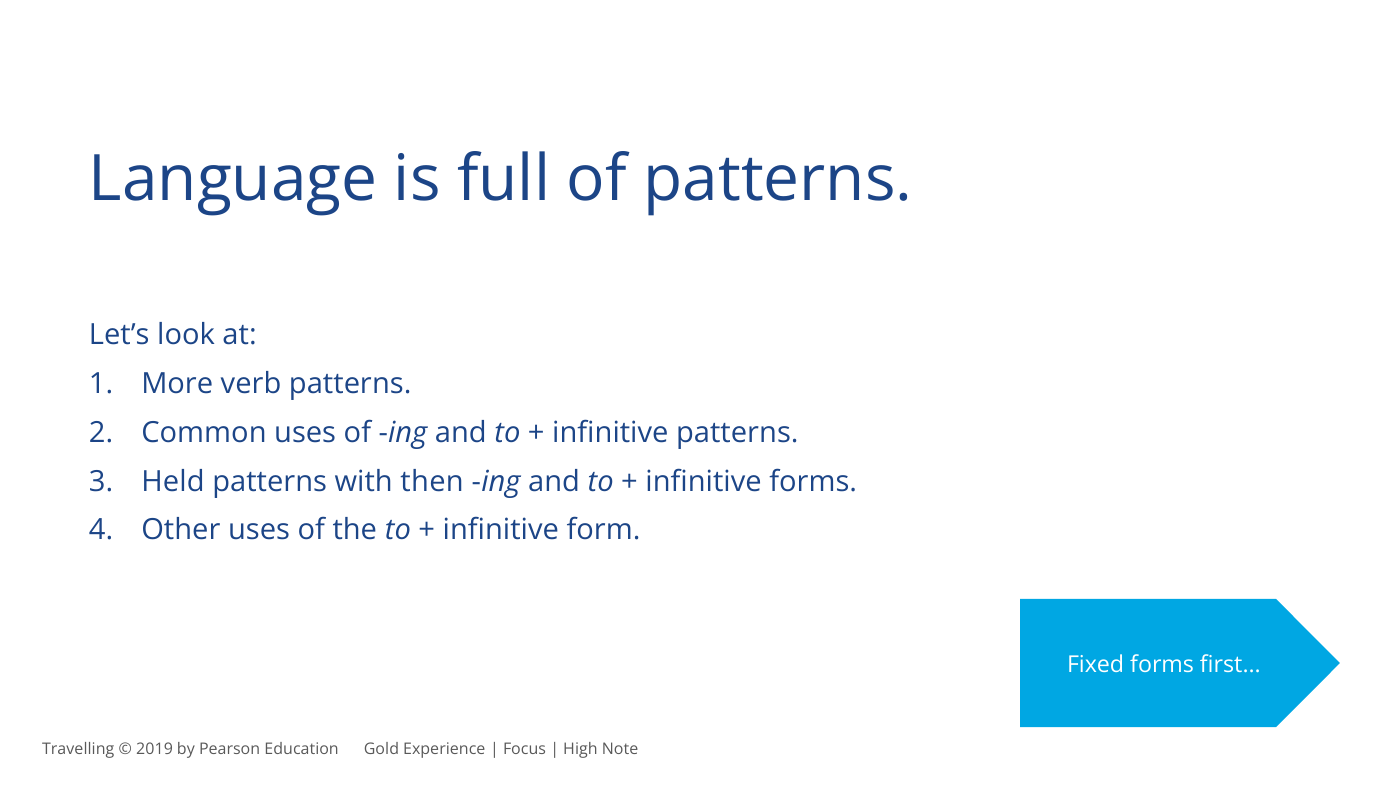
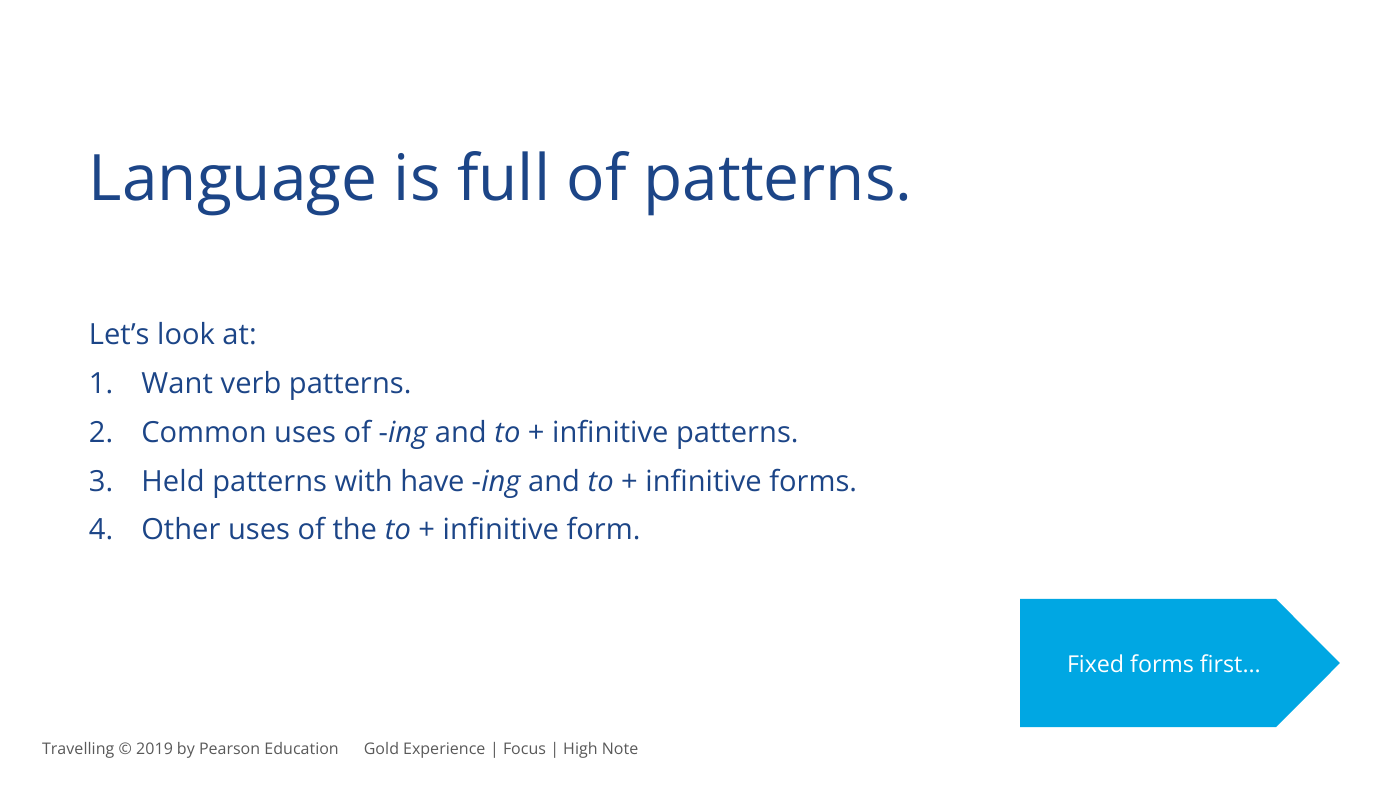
More: More -> Want (177, 384)
then: then -> have (432, 481)
